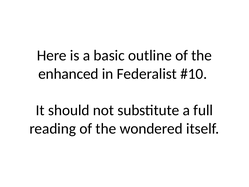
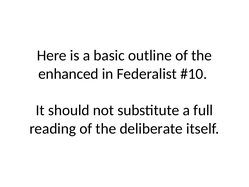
wondered: wondered -> deliberate (151, 128)
